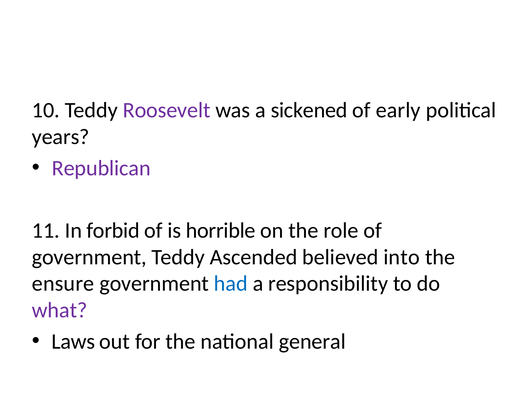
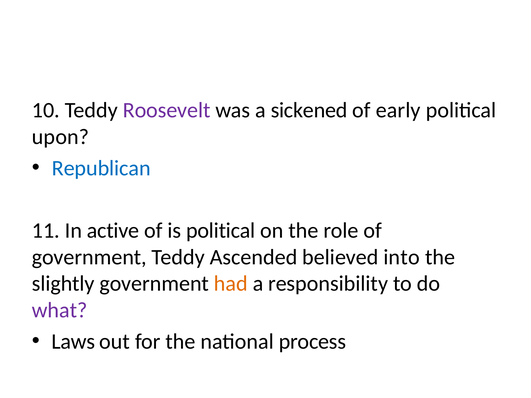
years: years -> upon (61, 137)
Republican colour: purple -> blue (101, 168)
forbid: forbid -> active (113, 231)
is horrible: horrible -> political (221, 231)
ensure: ensure -> slightly (63, 284)
had colour: blue -> orange (231, 284)
general: general -> process (312, 342)
